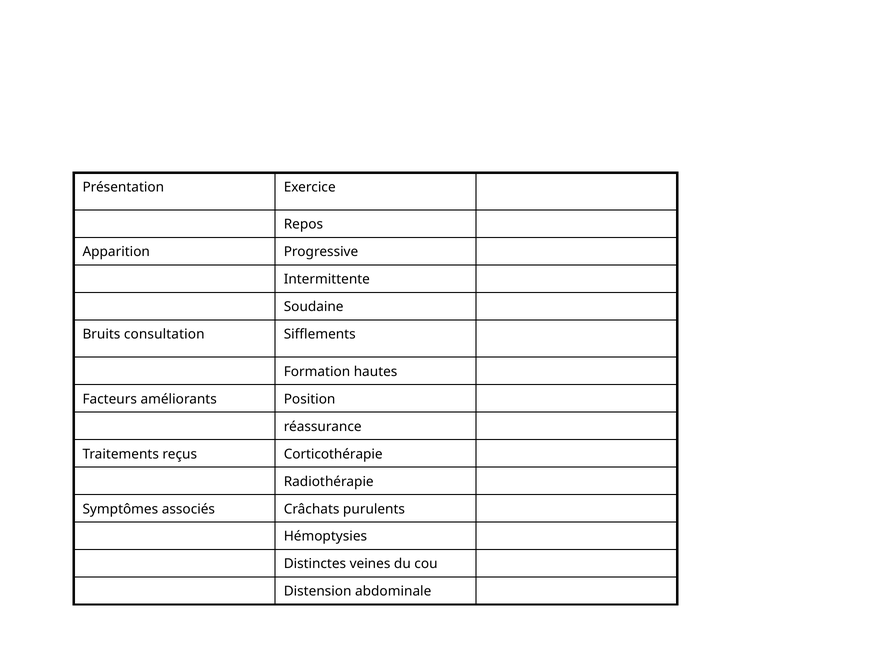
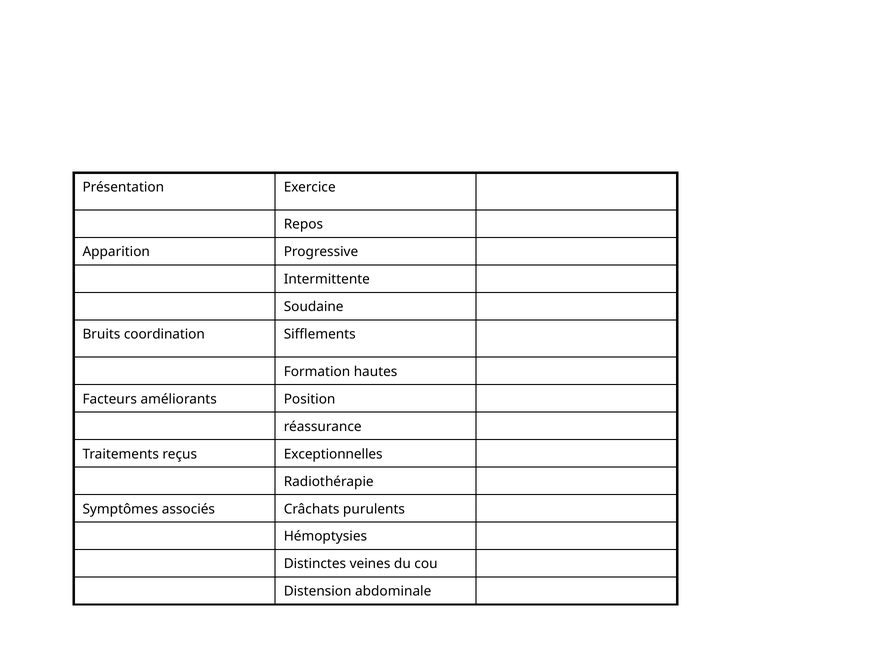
consultation: consultation -> coordination (164, 334)
Corticothérapie: Corticothérapie -> Exceptionnelles (333, 454)
